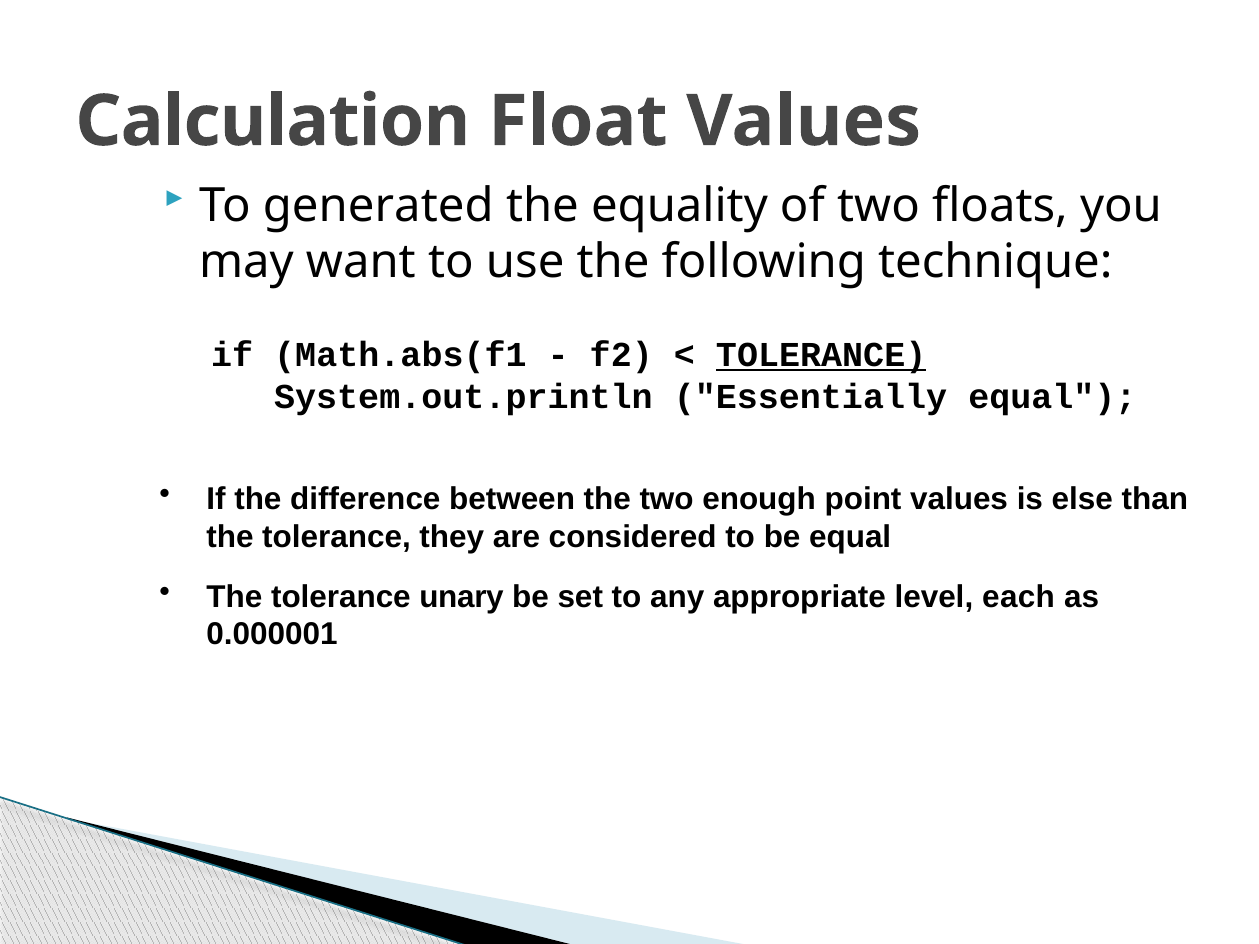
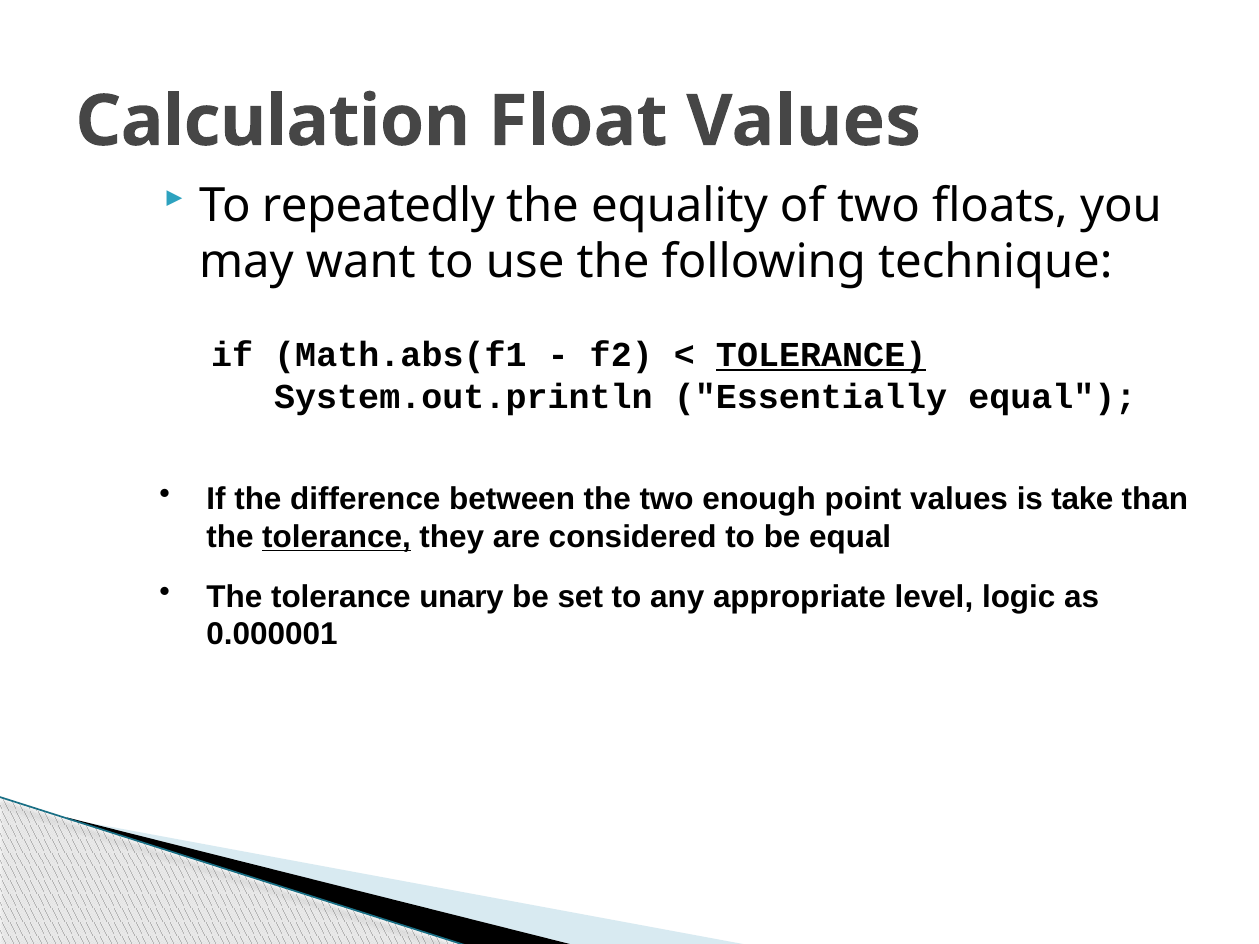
generated: generated -> repeatedly (378, 206)
else: else -> take (1082, 499)
tolerance underline: none -> present (337, 537)
each: each -> logic (1019, 597)
